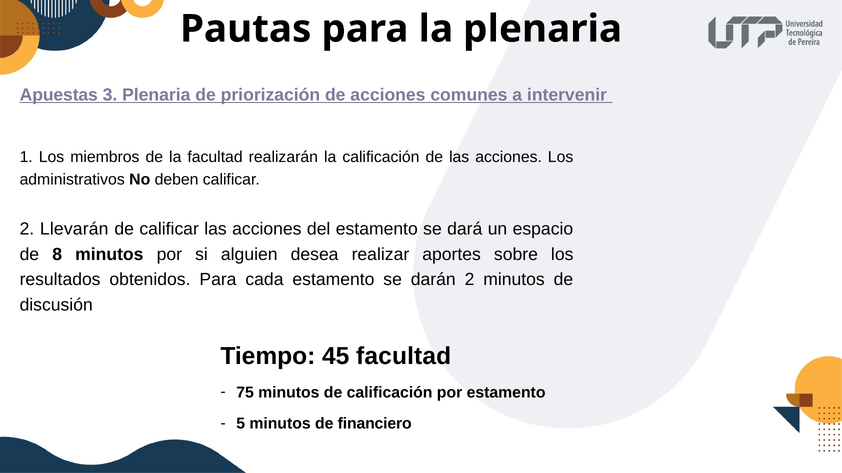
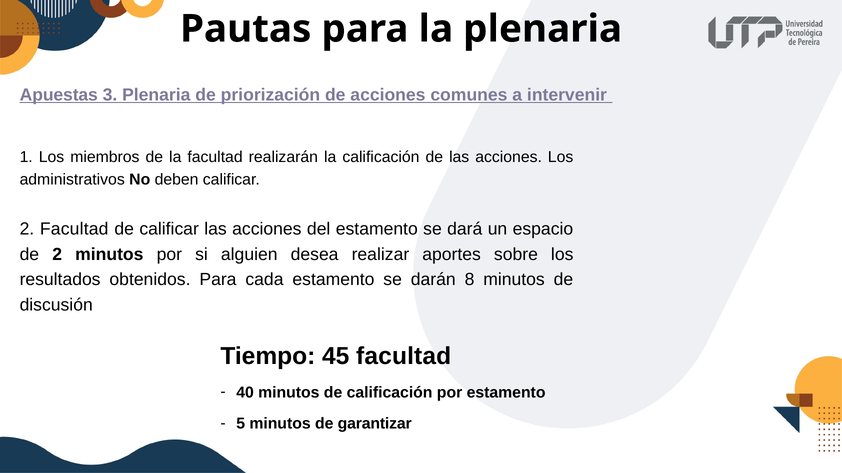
2 Llevarán: Llevarán -> Facultad (74, 229)
de 8: 8 -> 2 (57, 255)
darán 2: 2 -> 8 (470, 280)
75: 75 -> 40 (245, 393)
financiero: financiero -> garantizar (375, 424)
